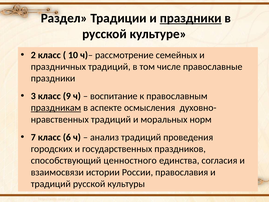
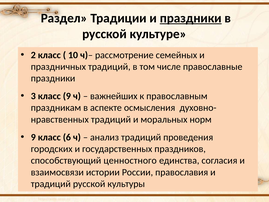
воспитание: воспитание -> важнейших (114, 96)
праздникам underline: present -> none (56, 108)
7: 7 -> 9 (33, 137)
